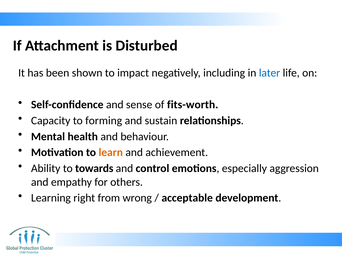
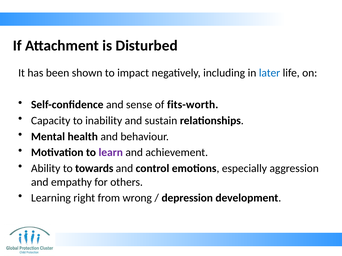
forming: forming -> inability (104, 121)
learn colour: orange -> purple (111, 153)
acceptable: acceptable -> depression (187, 198)
